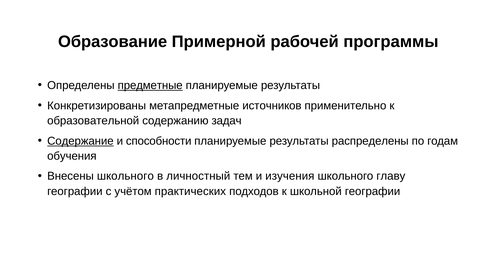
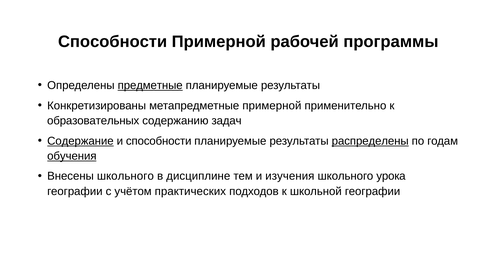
Образование: Образование -> Способности (113, 42)
метапредметные источников: источников -> примерной (272, 105)
образовательной: образовательной -> образовательных (93, 121)
распределены underline: none -> present (370, 141)
обучения underline: none -> present (72, 156)
личностный: личностный -> дисциплине (198, 176)
главу: главу -> урока (391, 176)
